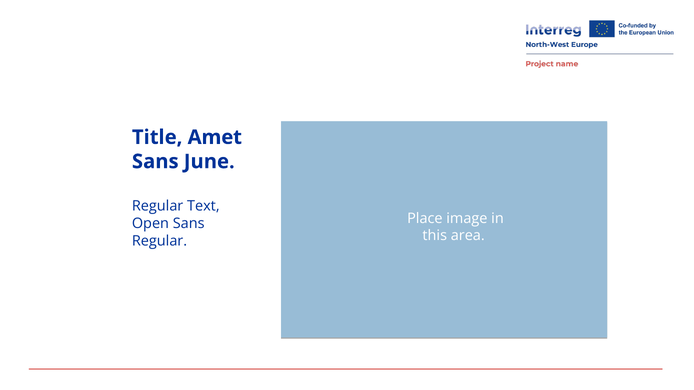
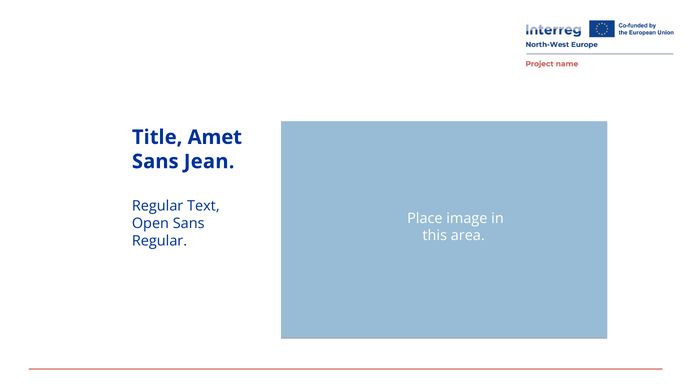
June: June -> Jean (209, 162)
